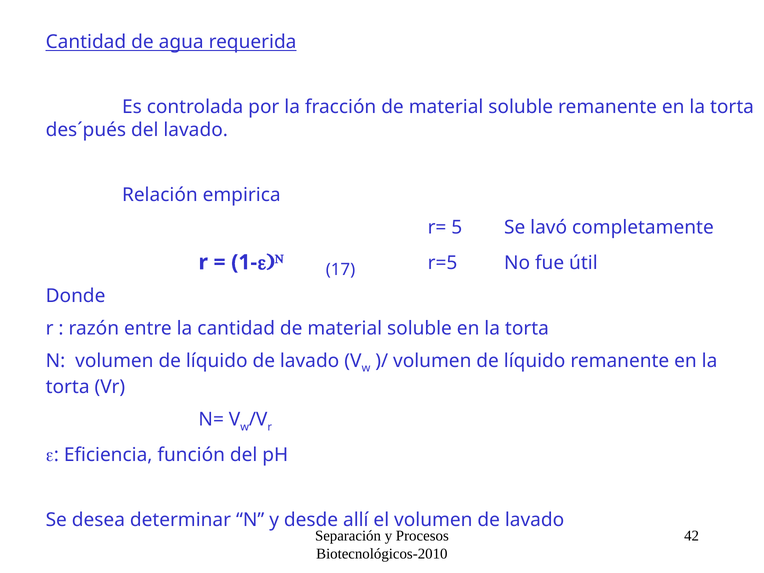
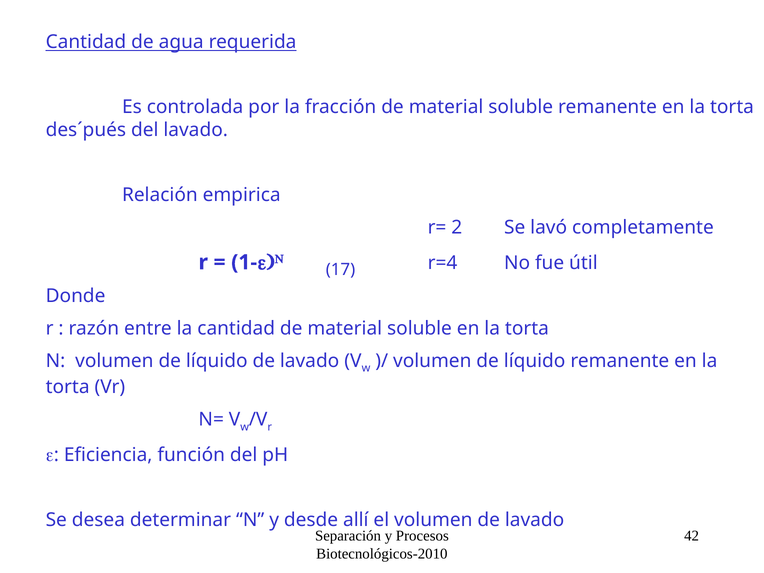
5: 5 -> 2 (457, 227)
r=5: r=5 -> r=4 (443, 263)
